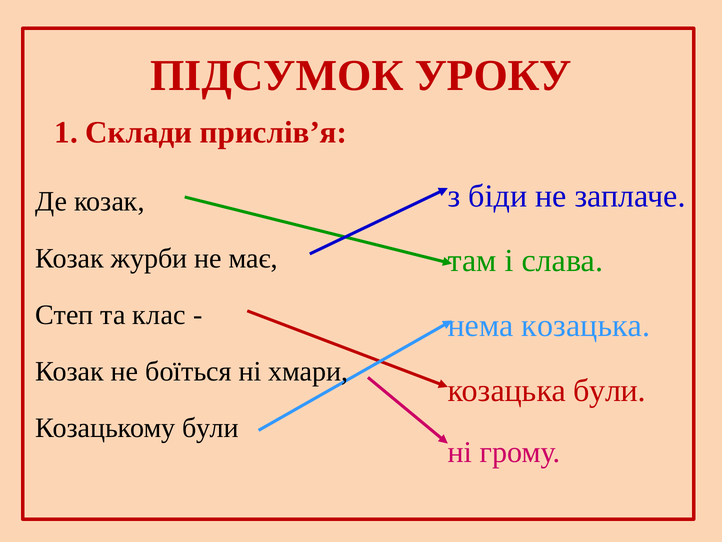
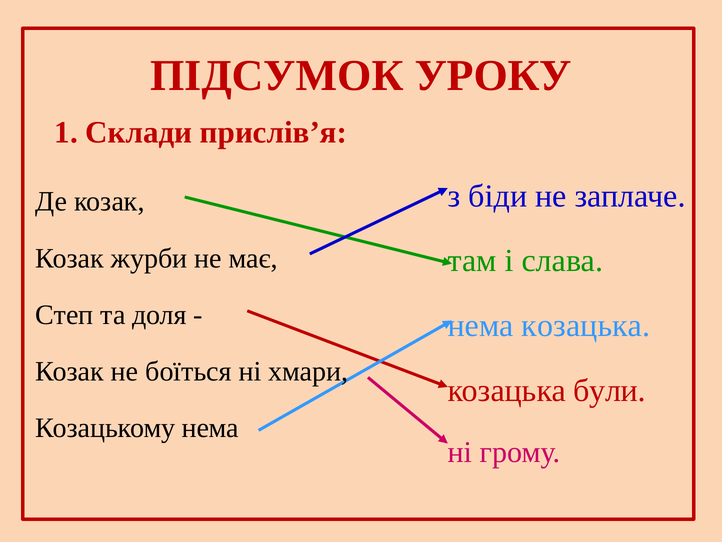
клас: клас -> доля (159, 315)
Козацькому були: були -> нема (210, 428)
